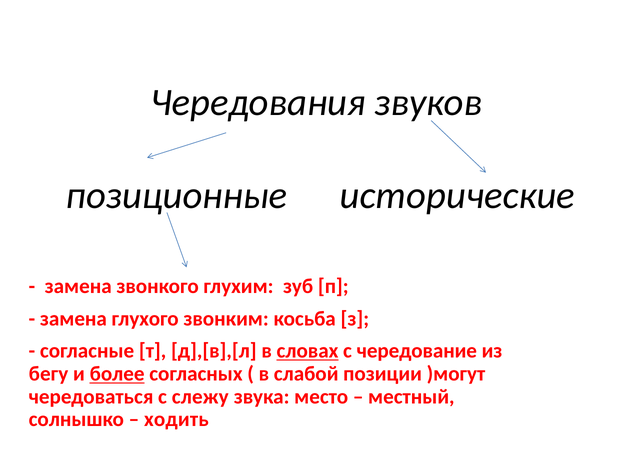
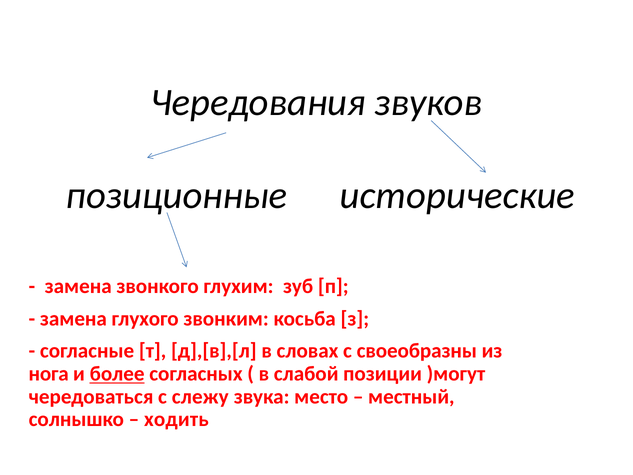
словах underline: present -> none (307, 351)
чередование: чередование -> своеобразны (417, 351)
бегу: бегу -> нога (49, 374)
